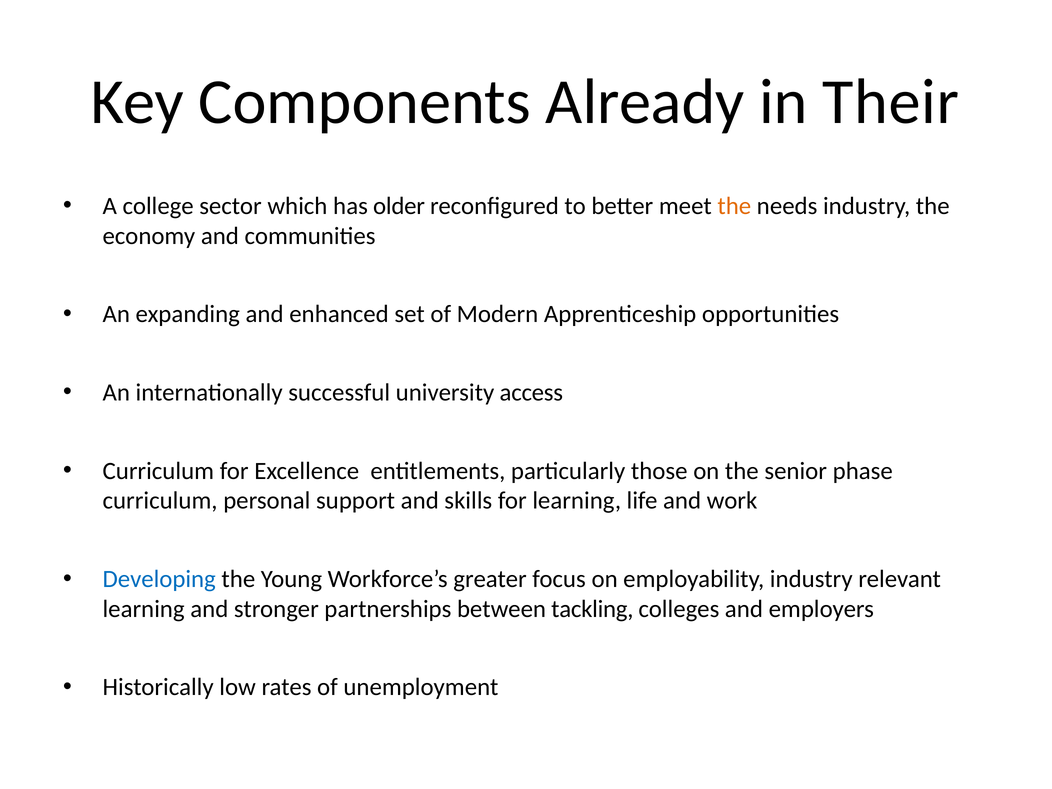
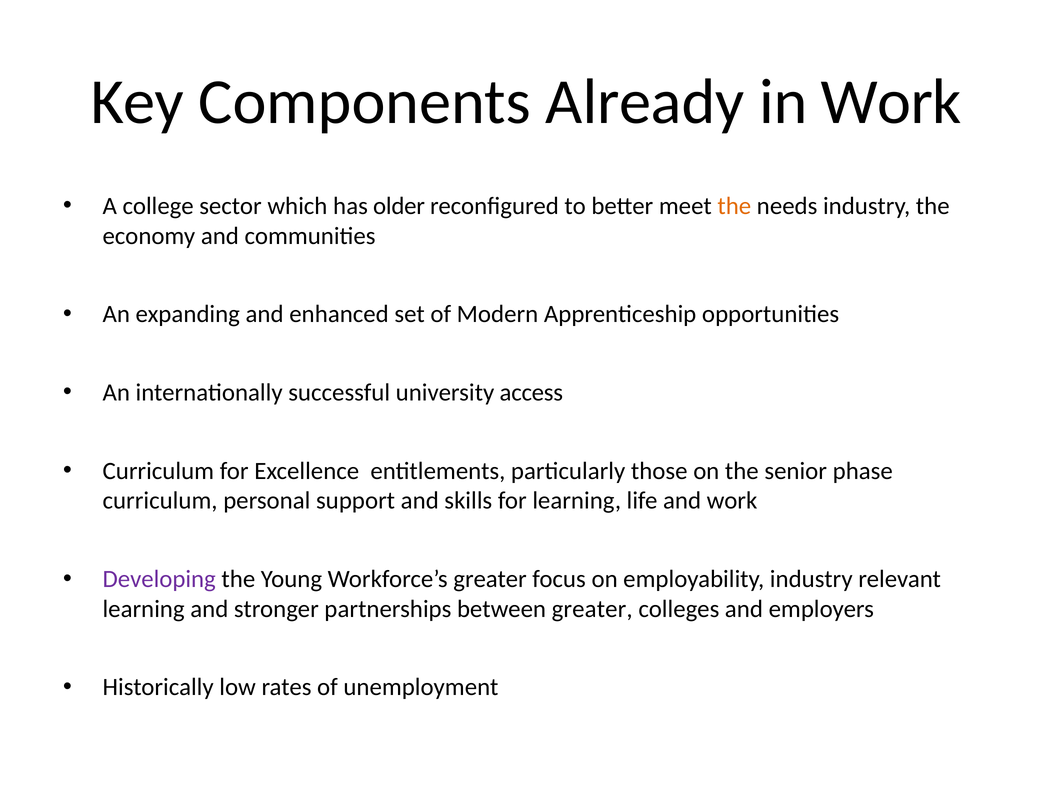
in Their: Their -> Work (891, 102)
Developing colour: blue -> purple (159, 579)
between tackling: tackling -> greater (592, 609)
